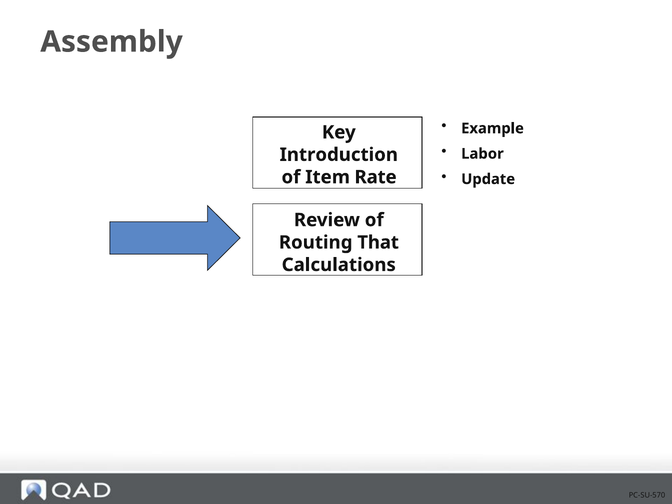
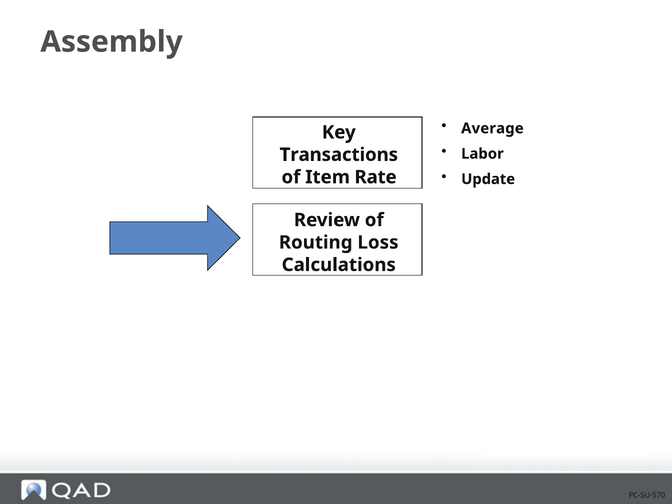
Example: Example -> Average (492, 128)
Introduction: Introduction -> Transactions (339, 155)
That: That -> Loss (378, 242)
